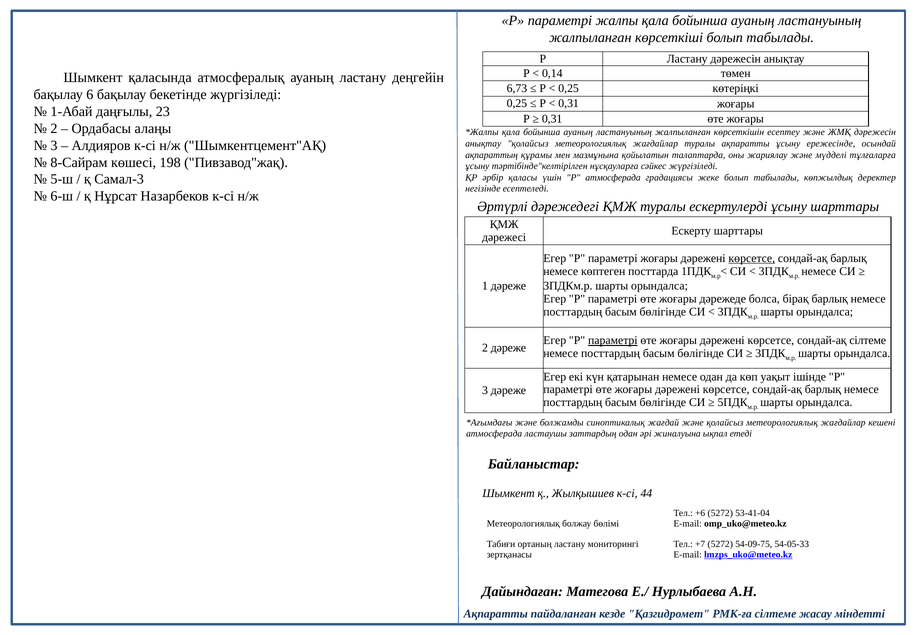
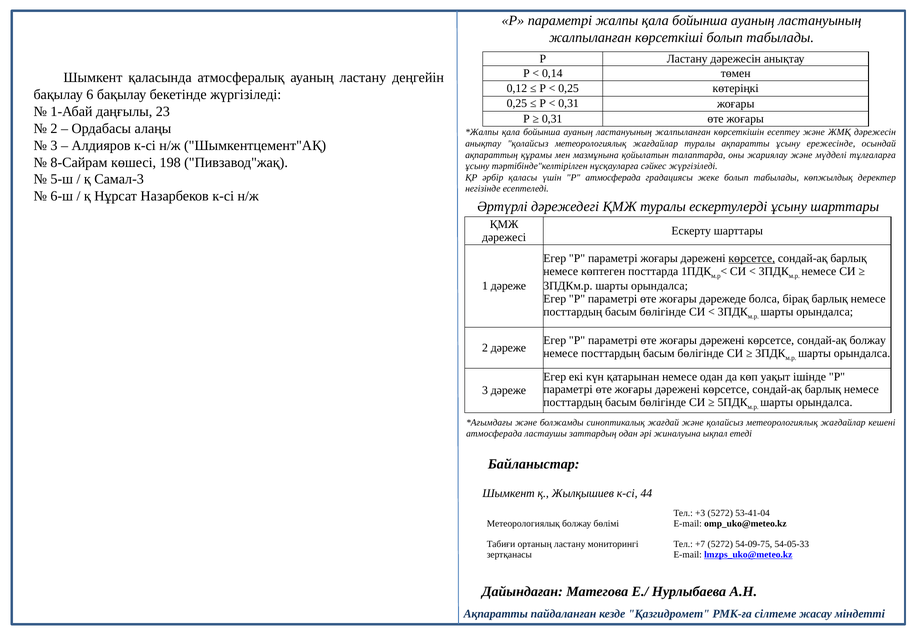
6,73: 6,73 -> 0,12 (517, 88)
параметрі underline: present -> none (613, 340)
сондай-ақ сілтеме: сілтеме -> болжау (868, 340)
+6: +6 -> +3 (700, 513)
